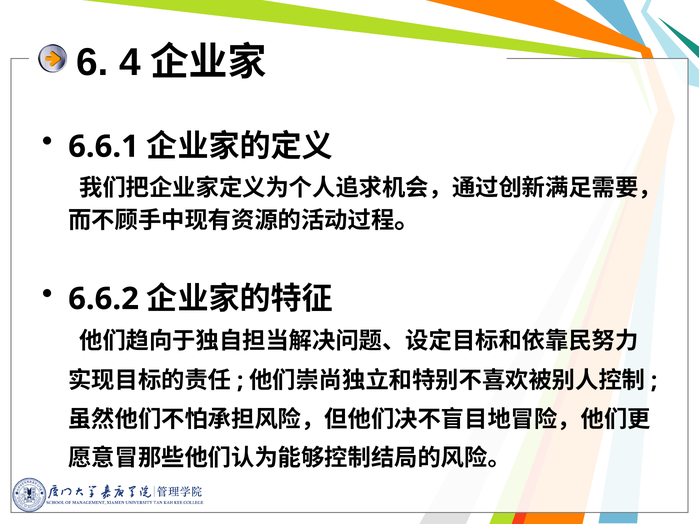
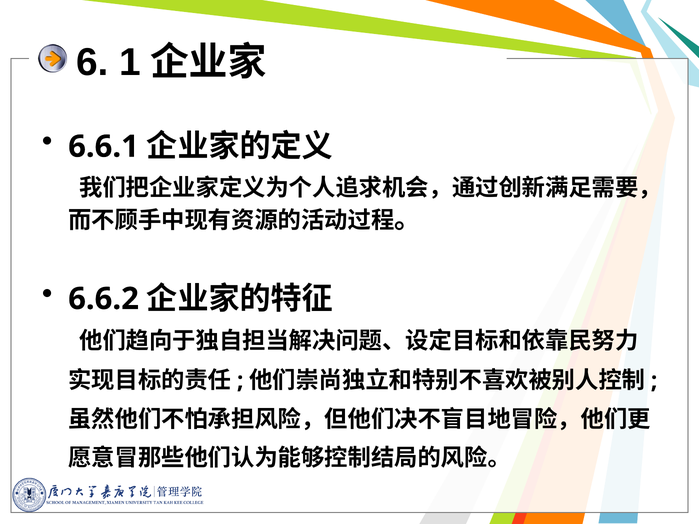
4: 4 -> 1 (130, 62)
